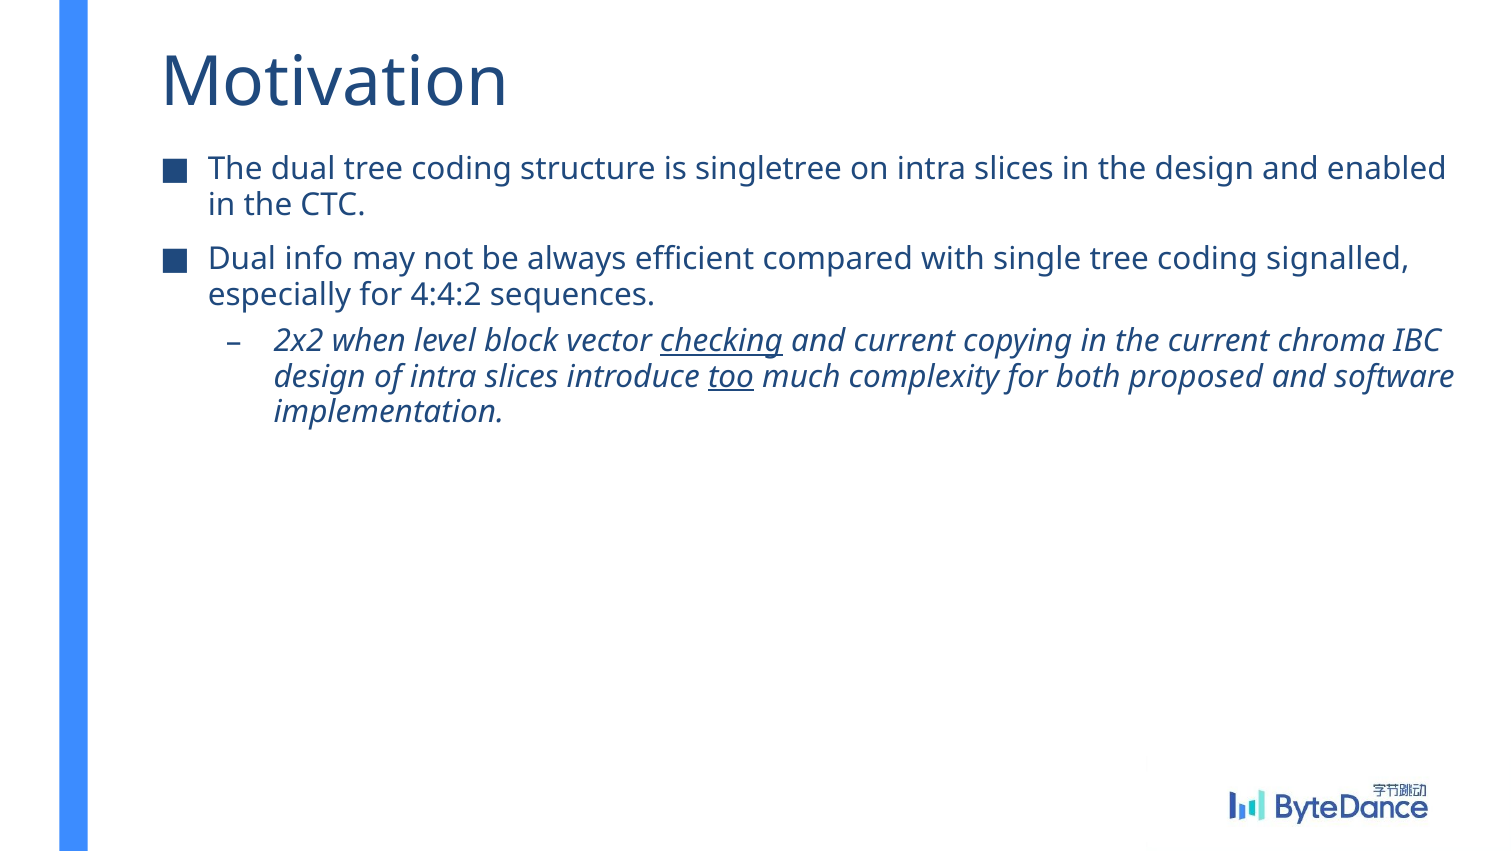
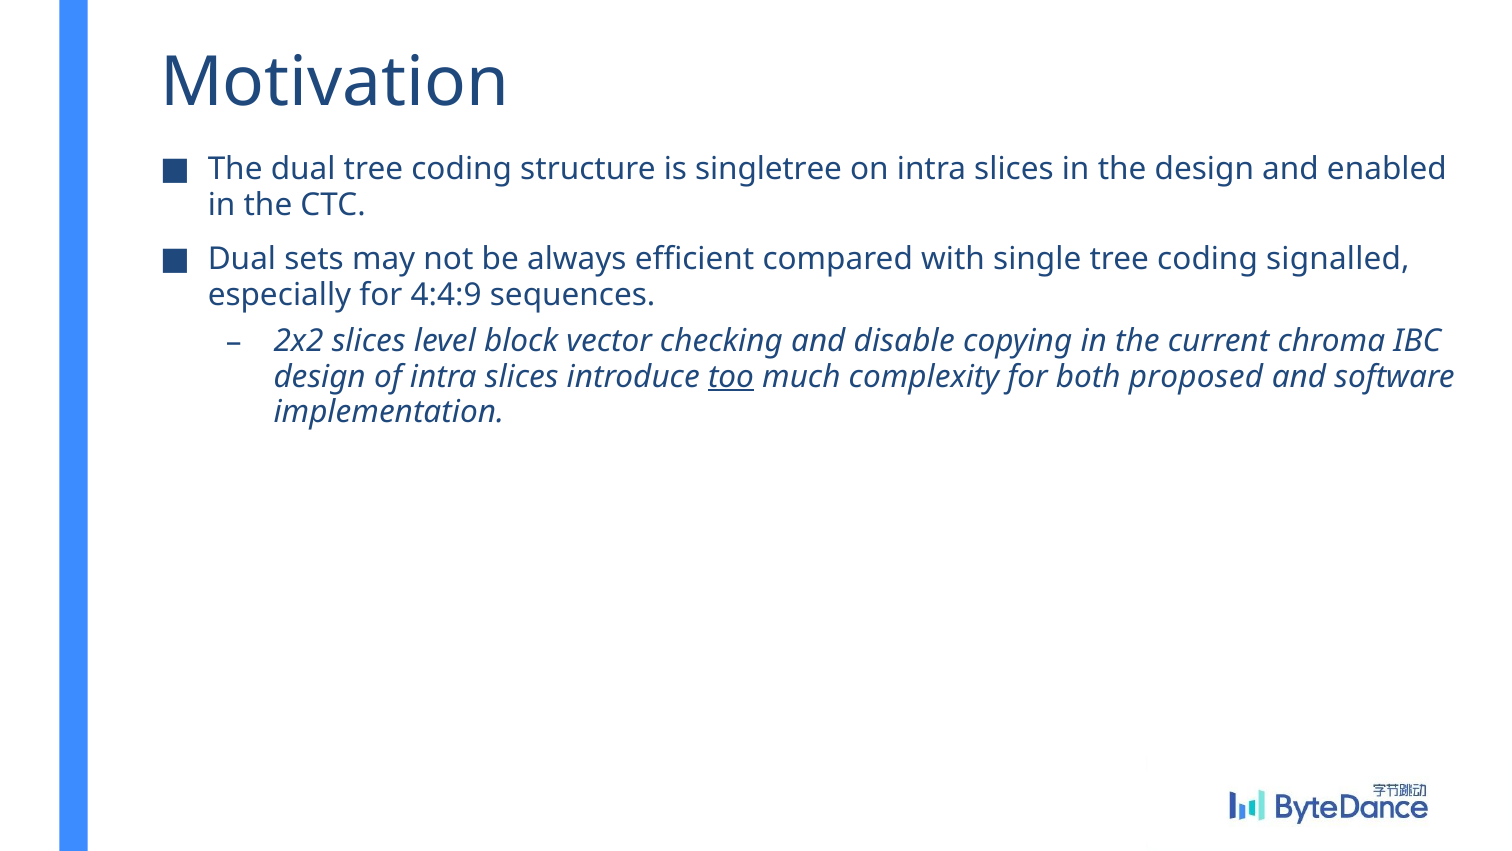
info: info -> sets (314, 259)
4:4:2: 4:4:2 -> 4:4:9 (446, 295)
2x2 when: when -> slices (369, 341)
checking underline: present -> none (721, 341)
and current: current -> disable (904, 341)
